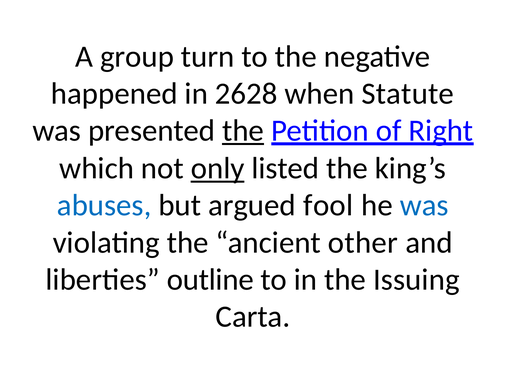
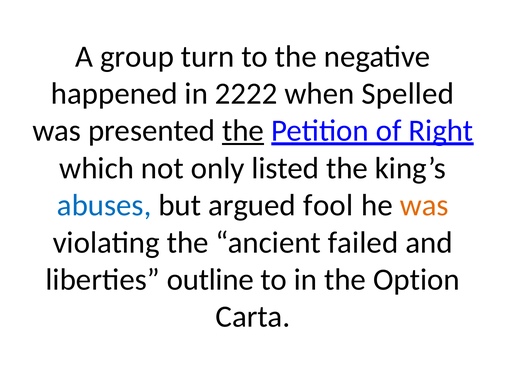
2628: 2628 -> 2222 (246, 94)
Statute: Statute -> Spelled (408, 94)
only underline: present -> none (218, 169)
was colour: blue -> orange (424, 206)
other: other -> failed (363, 243)
Issuing: Issuing -> Option (416, 280)
